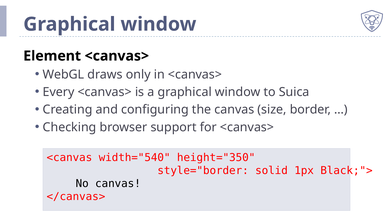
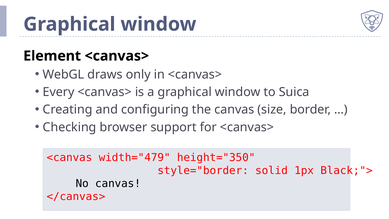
width="540: width="540 -> width="479 (135, 157)
